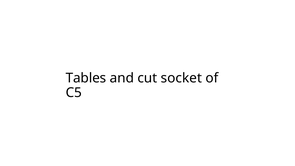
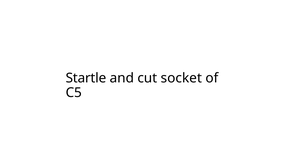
Tables: Tables -> Startle (86, 78)
